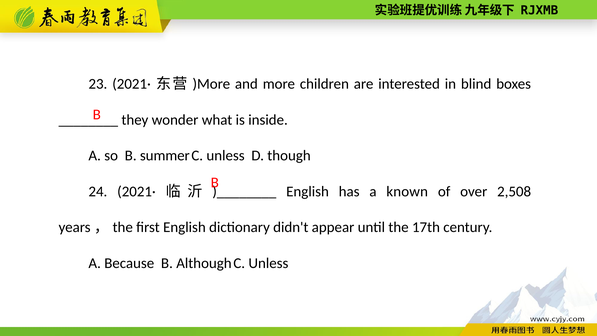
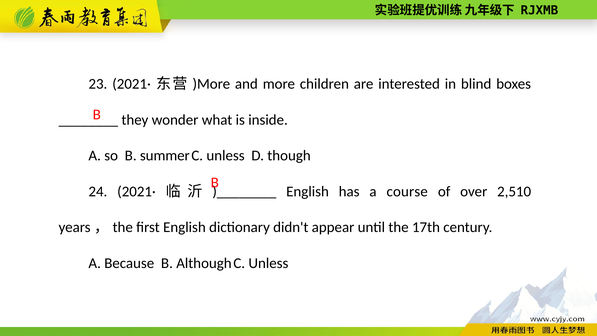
known: known -> course (407, 191)
2,508: 2,508 -> 2,510 (514, 191)
